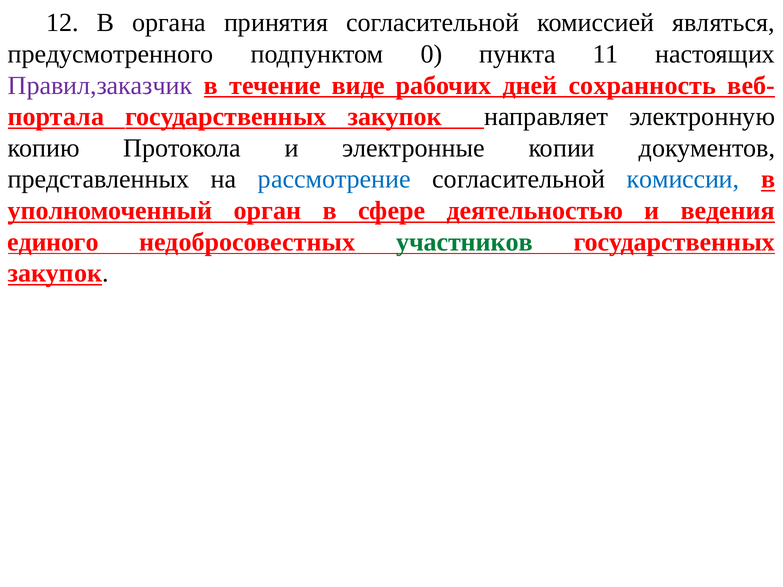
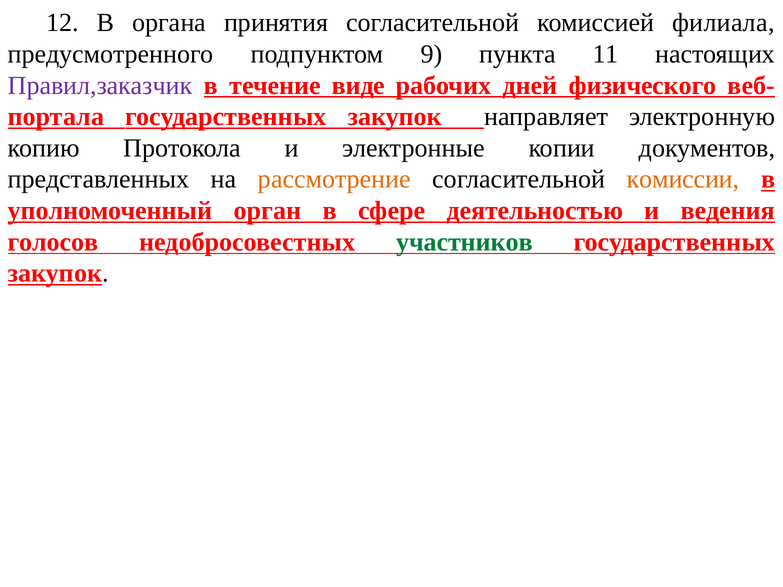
являться: являться -> филиала (723, 23)
0: 0 -> 9 (431, 54)
сохранность: сохранность -> физического (643, 85)
рассмотрение colour: blue -> orange (334, 179)
комиссии colour: blue -> orange (683, 179)
единого: единого -> голосов (53, 242)
